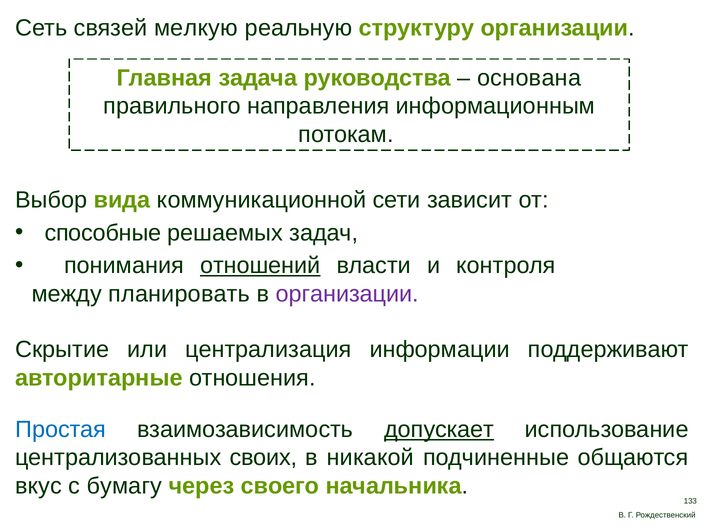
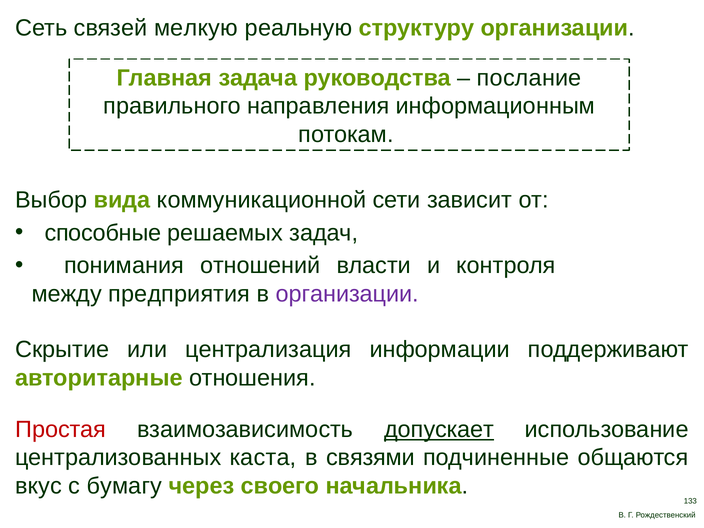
основана: основана -> послание (529, 78)
отношений underline: present -> none (260, 266)
планировать: планировать -> предприятия (179, 294)
Простая colour: blue -> red (61, 429)
своих: своих -> каста (263, 458)
никакой: никакой -> связями (371, 458)
